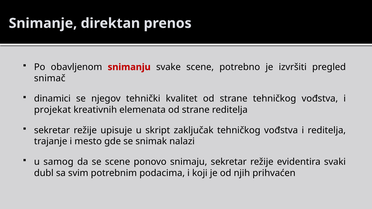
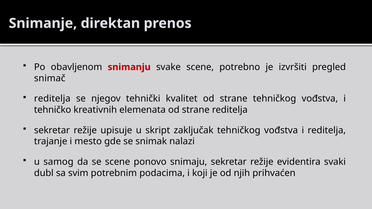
dinamici: dinamici -> reditelja (52, 99)
projekat: projekat -> tehničko (53, 110)
